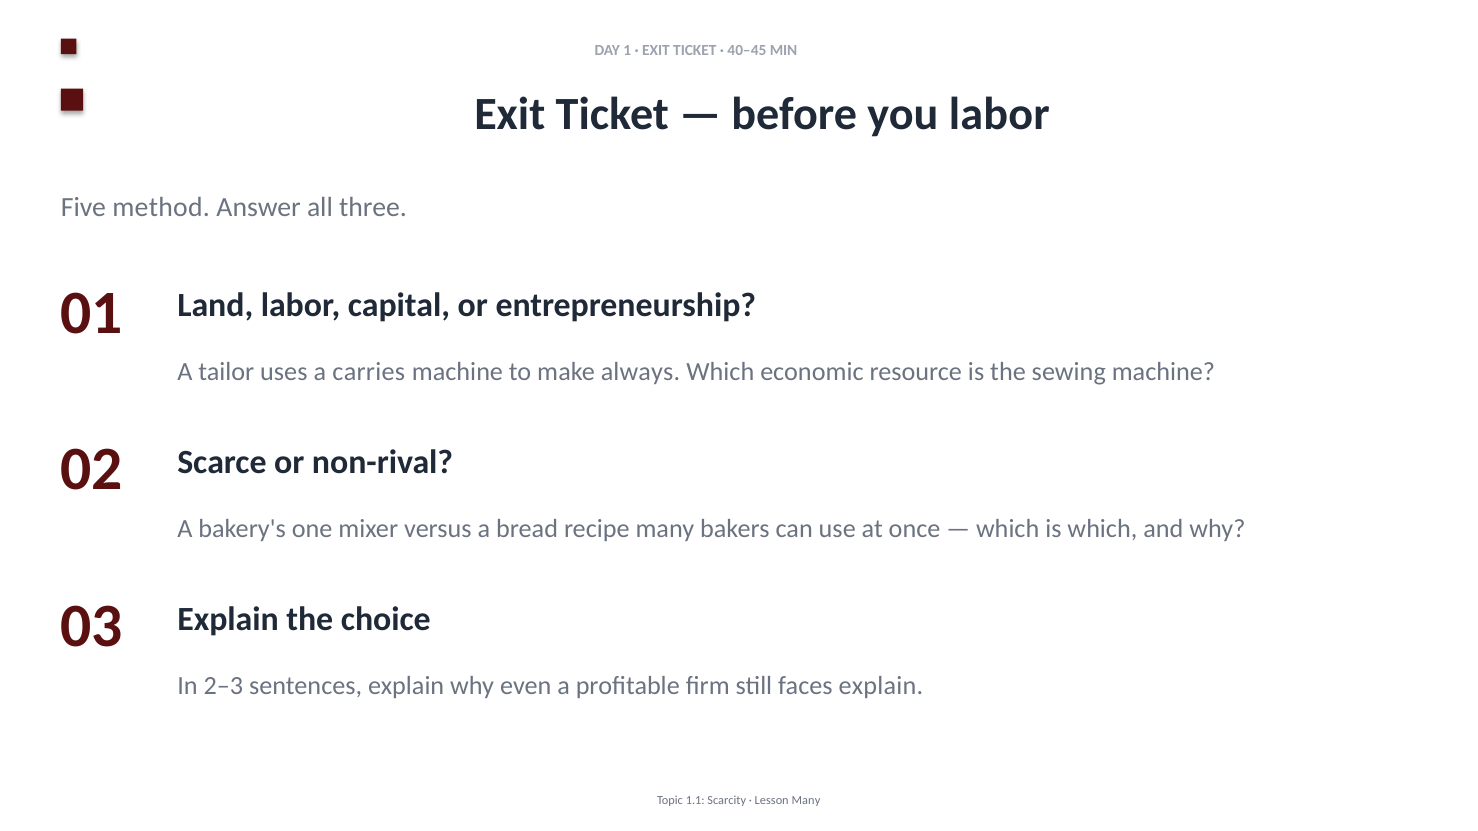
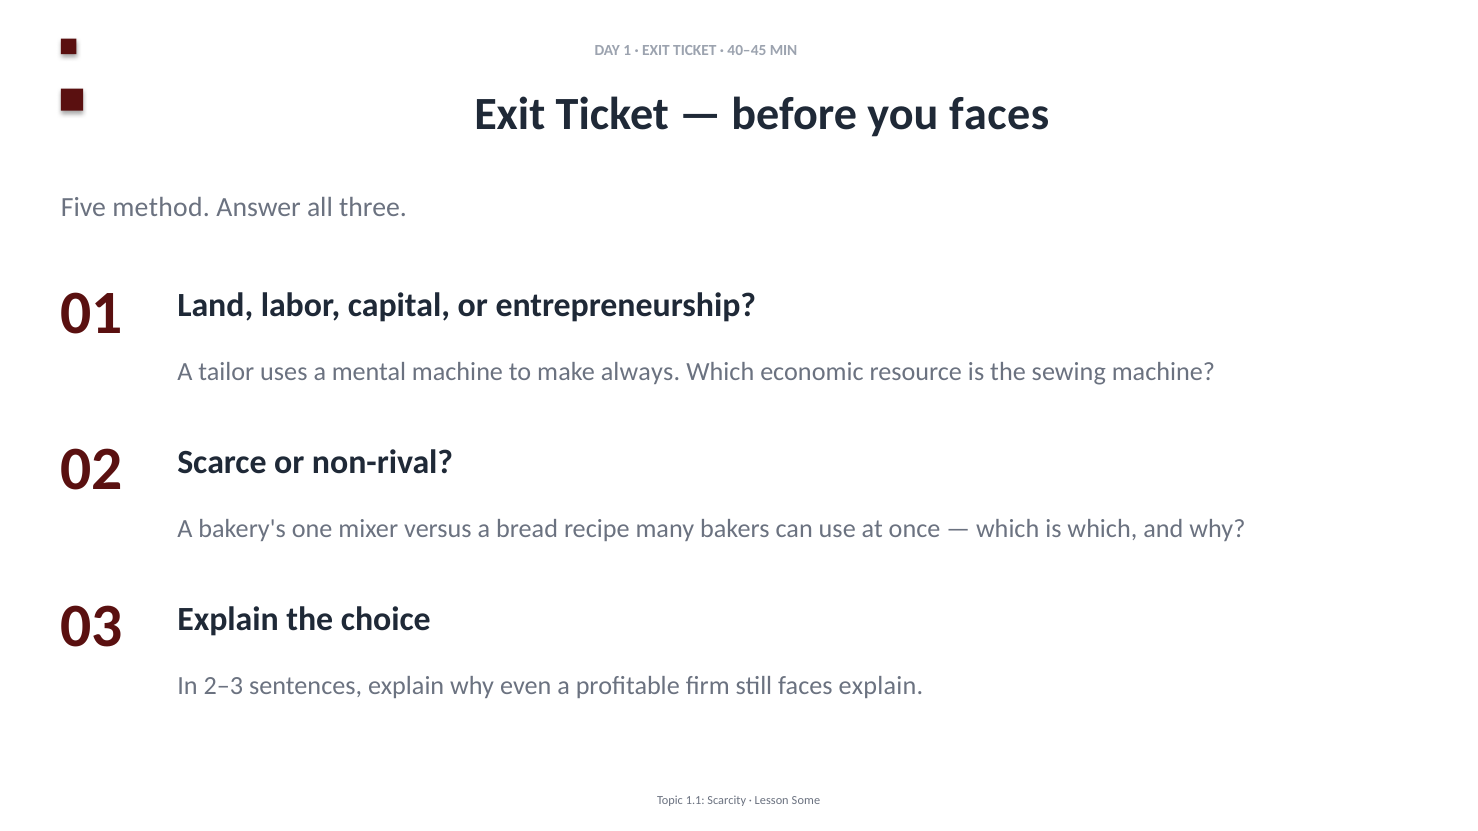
you labor: labor -> faces (999, 114)
carries: carries -> mental (369, 372)
Lesson Many: Many -> Some (806, 801)
